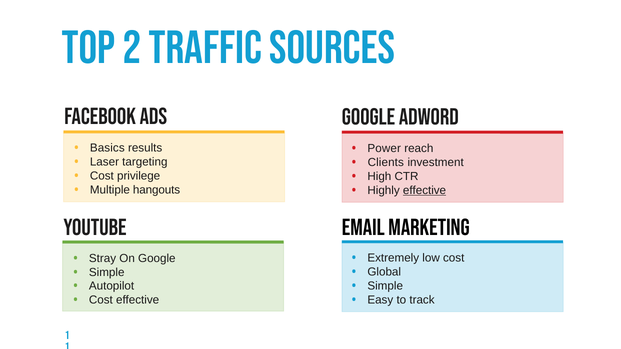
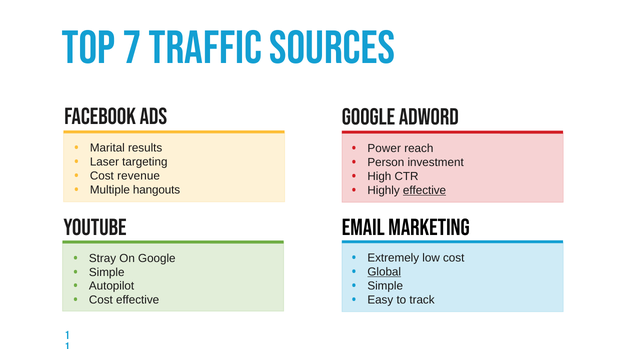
2: 2 -> 7 (132, 48)
Basics: Basics -> Marital (107, 148)
Clients: Clients -> Person (386, 162)
privilege: privilege -> revenue (139, 176)
Global underline: none -> present (384, 272)
